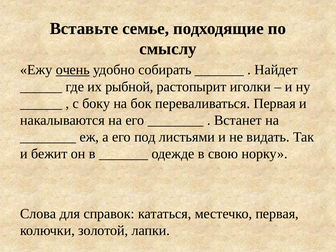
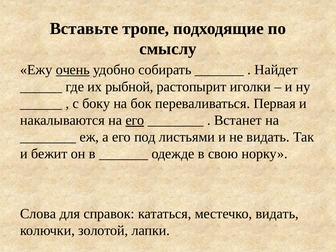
семье: семье -> тропе (146, 29)
его underline: none -> present (135, 120)
местечко первая: первая -> видать (277, 214)
